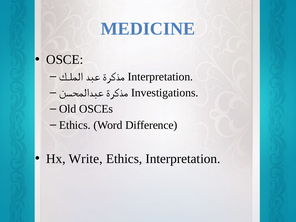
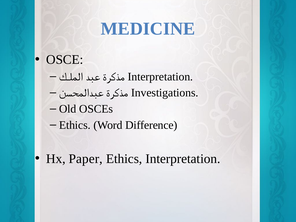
Write: Write -> Paper (86, 159)
